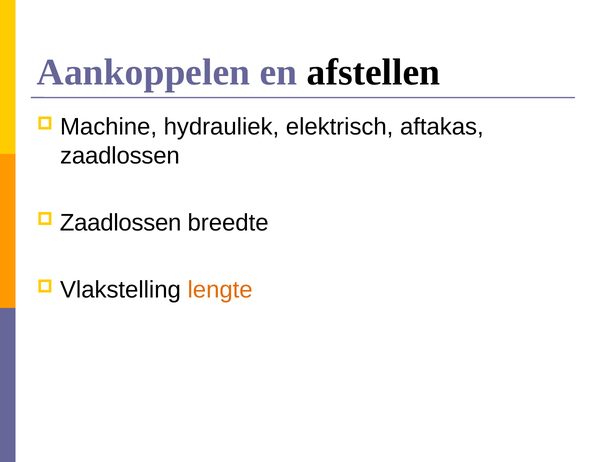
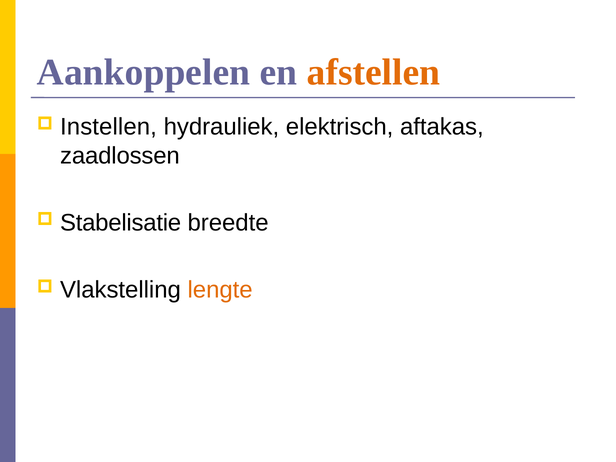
afstellen colour: black -> orange (374, 72)
Machine: Machine -> Instellen (108, 127)
Zaadlossen: Zaadlossen -> Stabelisatie (121, 223)
